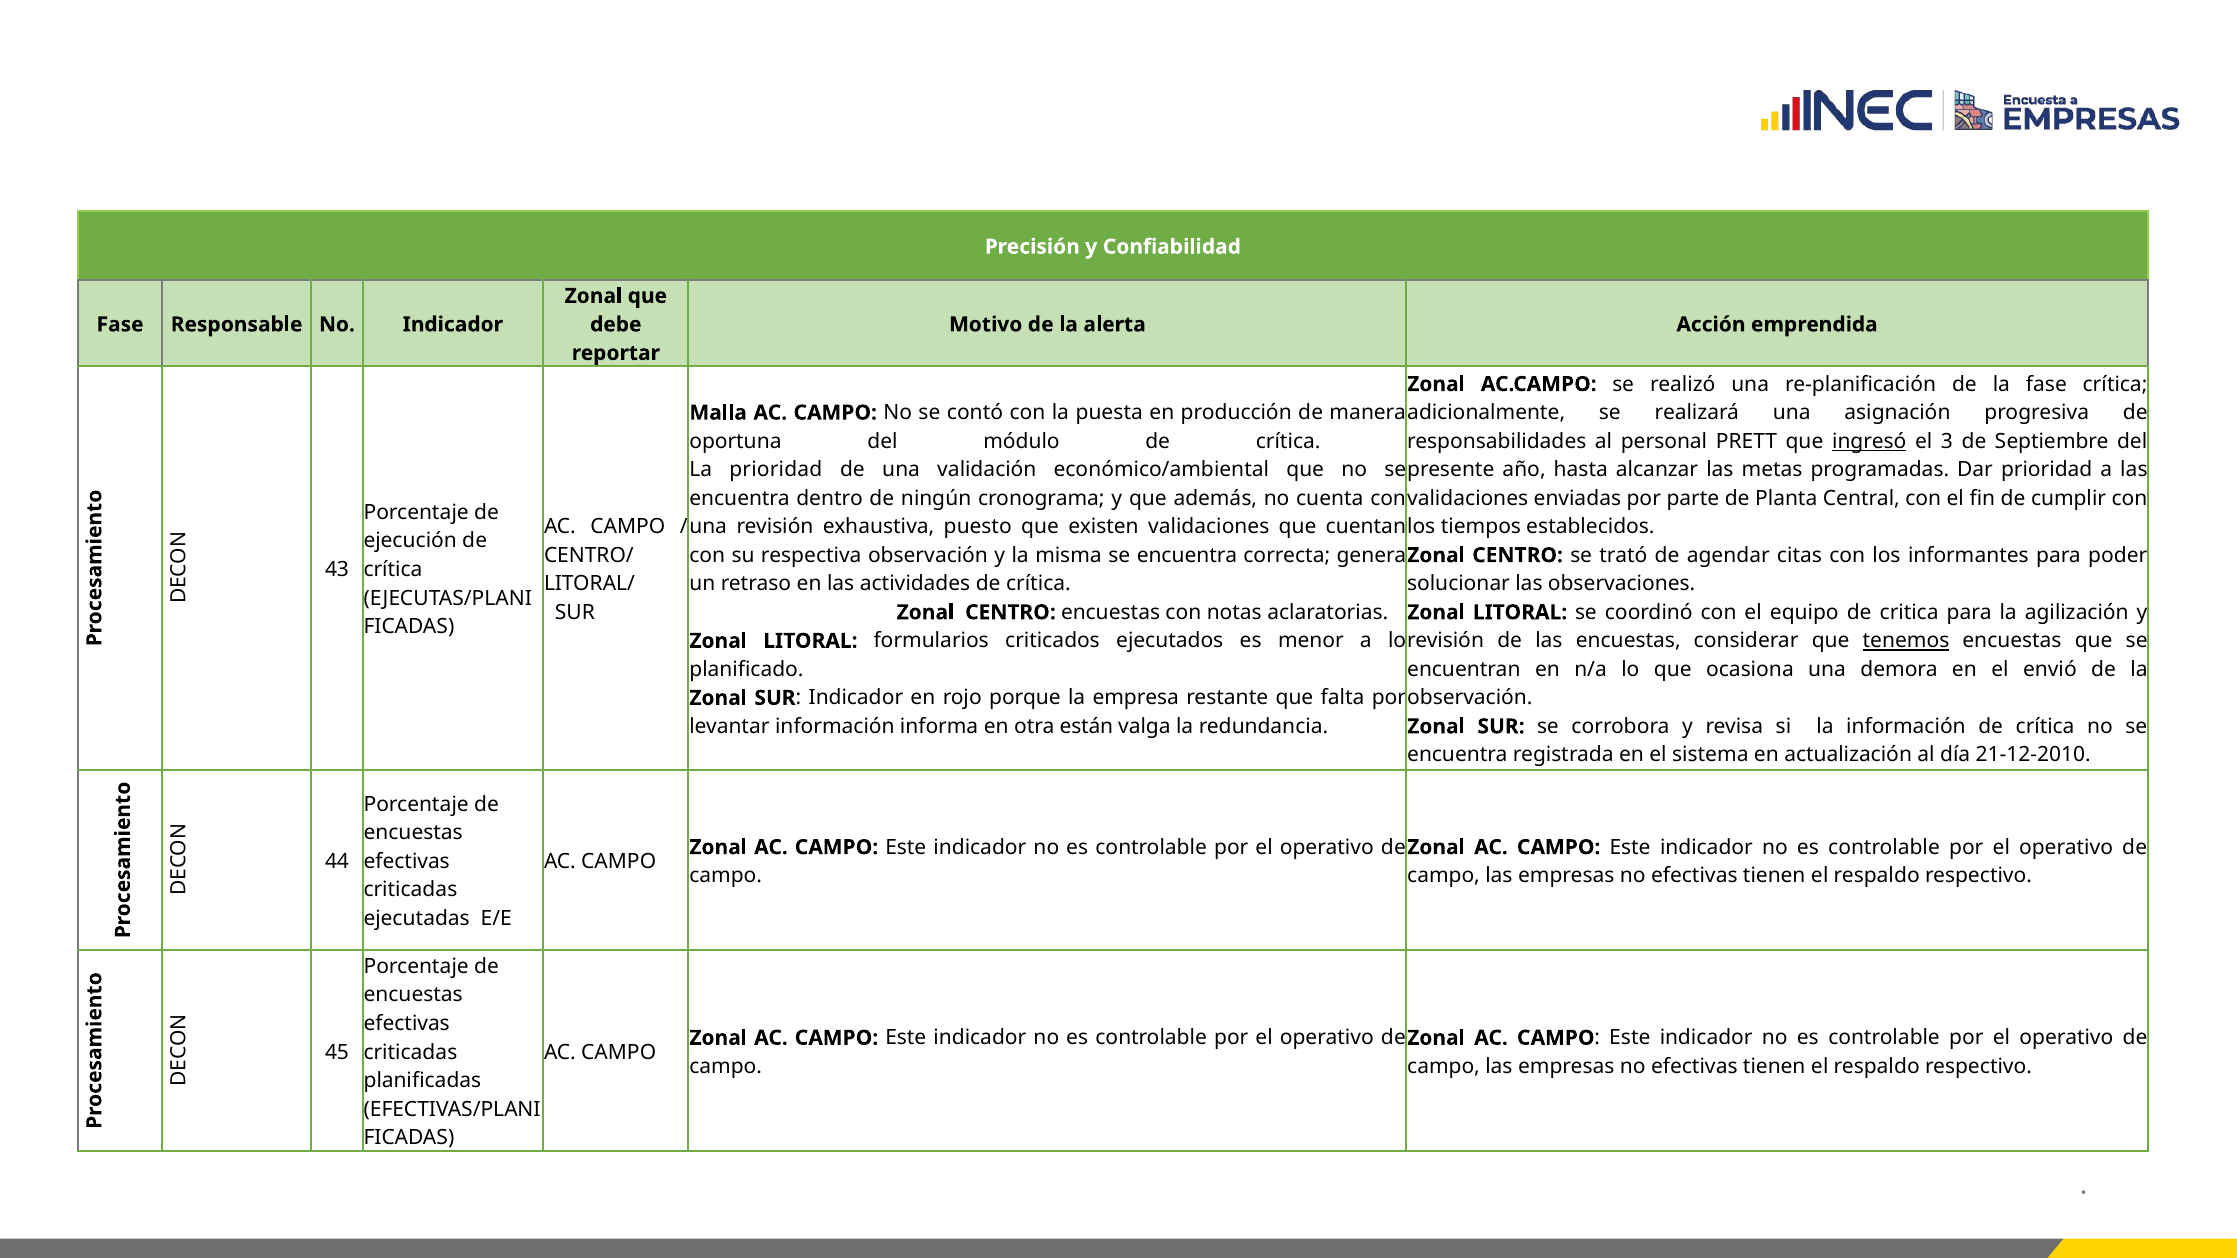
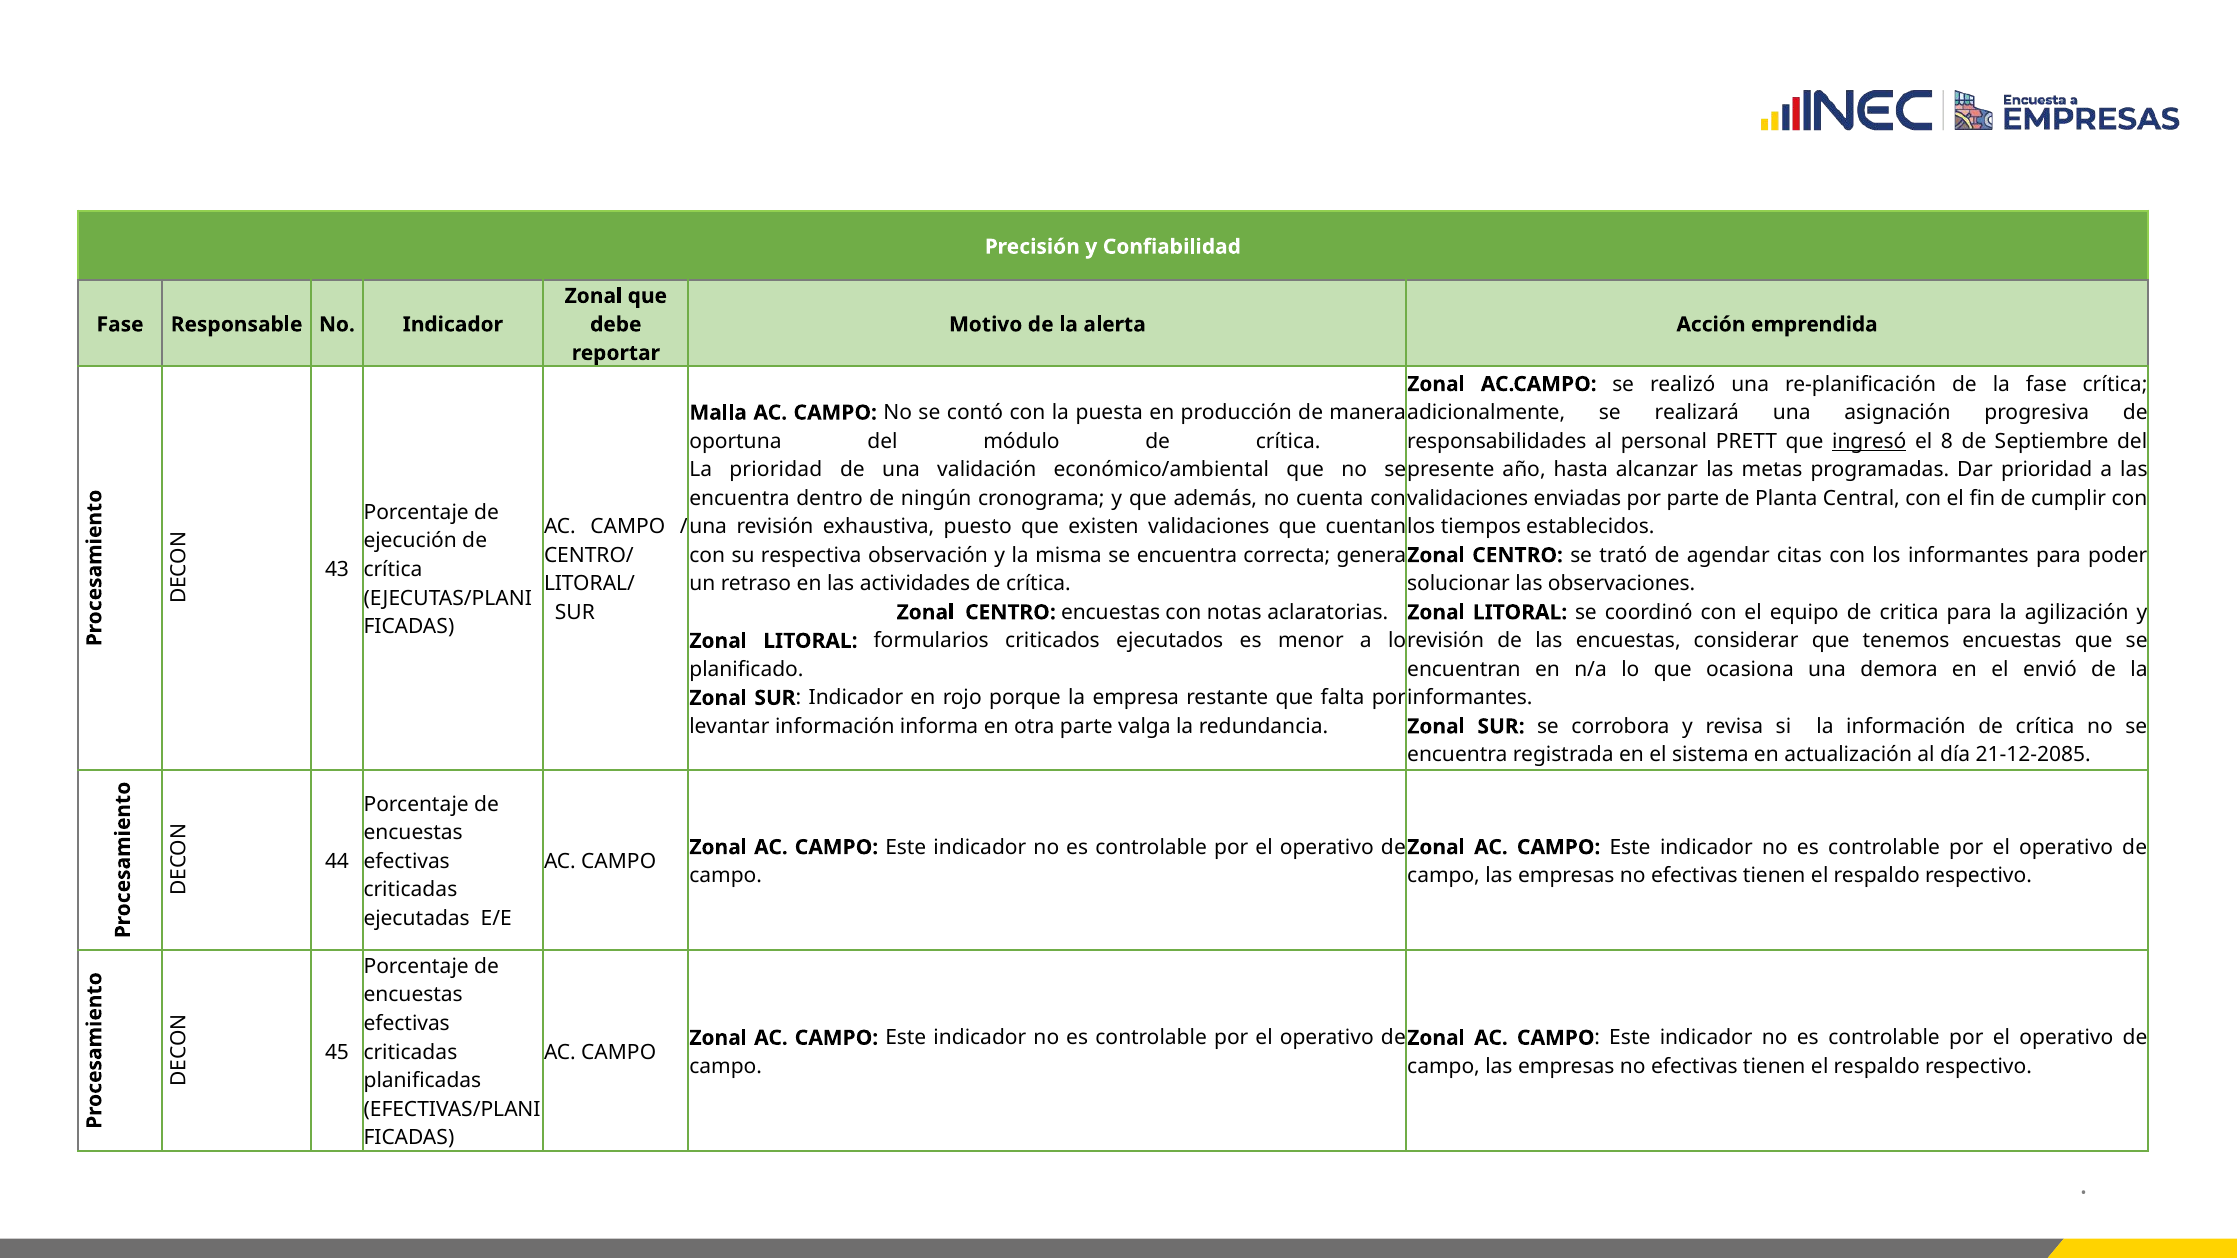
3: 3 -> 8 (1947, 441)
tenemos underline: present -> none (1906, 641)
observación: observación -> informantes (1470, 698)
otra están: están -> parte (1086, 727)
21-12-2010: 21-12-2010 -> 21-12-2085 (2033, 755)
